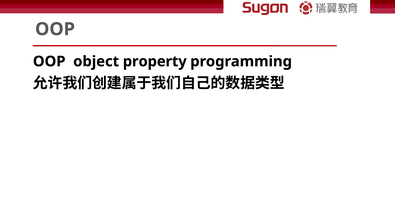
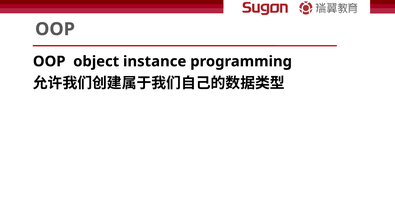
property: property -> instance (155, 61)
